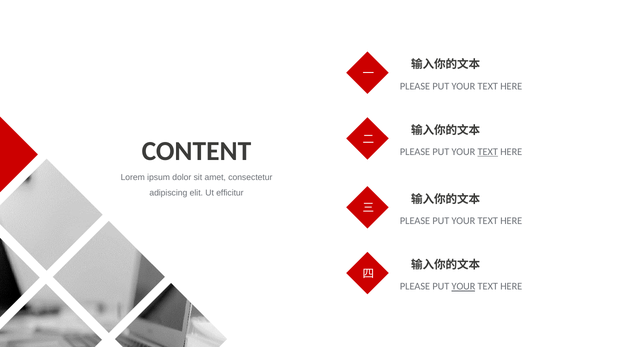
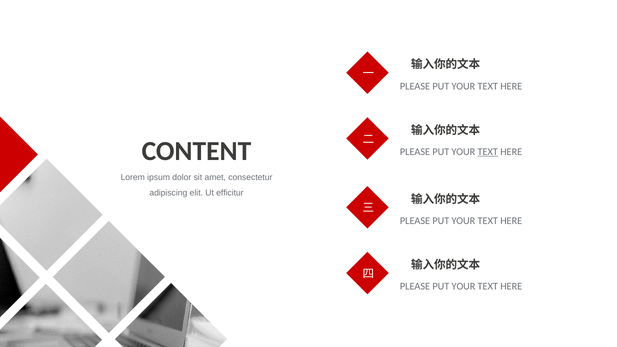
YOUR underline: present -> none (463, 287)
